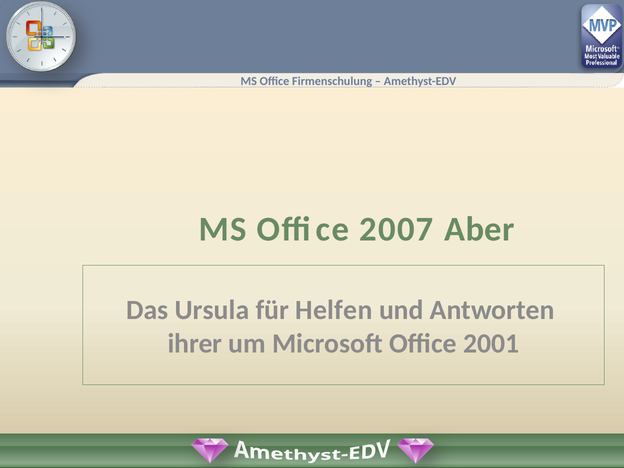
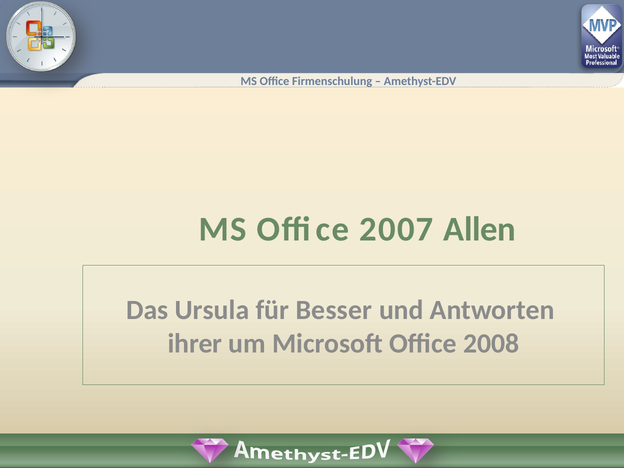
Aber: Aber -> Allen (480, 229)
Helfen: Helfen -> Besser (334, 310)
2001: 2001 -> 2008 (491, 344)
